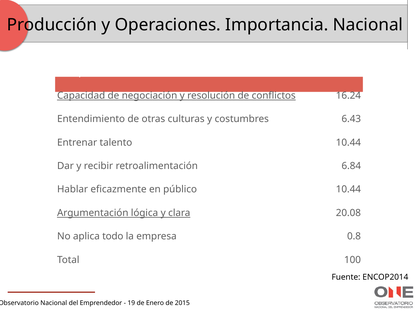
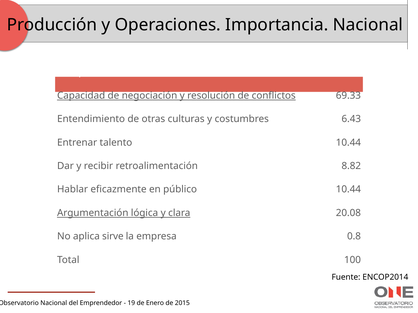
16.24: 16.24 -> 69.33 (348, 96)
6.84: 6.84 -> 8.82 (351, 166)
todo: todo -> sirve (113, 237)
